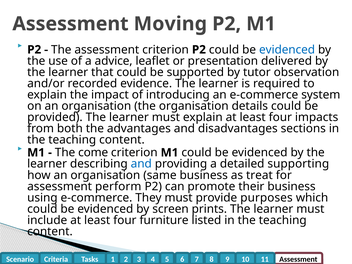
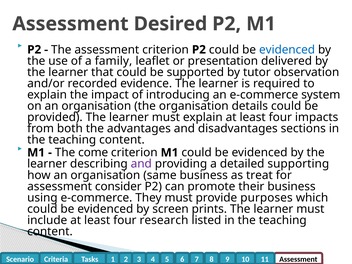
Moving: Moving -> Desired (170, 24)
advice: advice -> family (114, 61)
and colour: blue -> purple (141, 164)
perform: perform -> consider (118, 186)
furniture: furniture -> research (164, 220)
